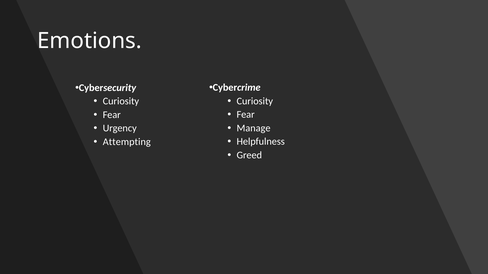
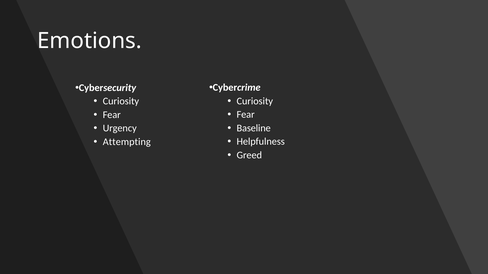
Manage: Manage -> Baseline (254, 128)
